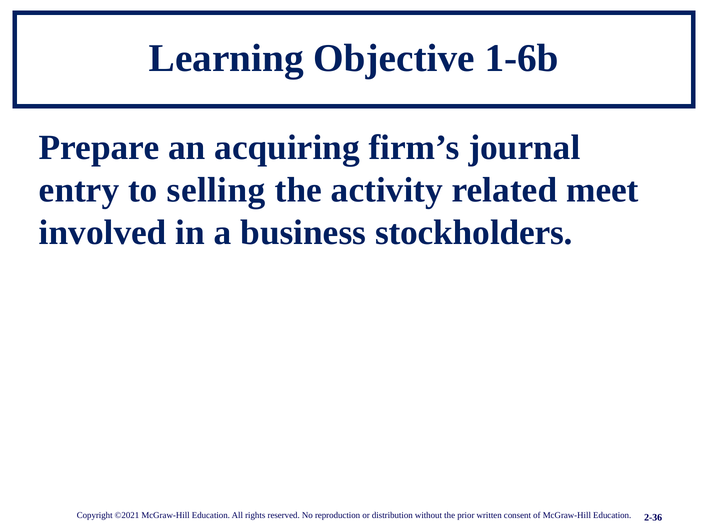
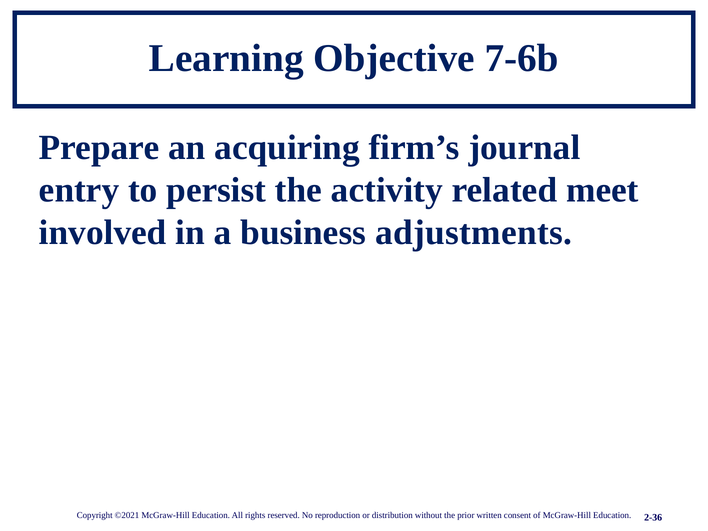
1-6b: 1-6b -> 7-6b (522, 58)
selling: selling -> persist (216, 190)
stockholders: stockholders -> adjustments (474, 232)
